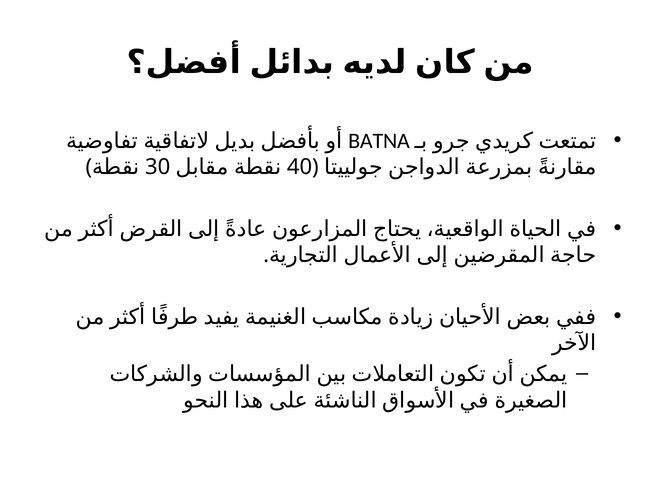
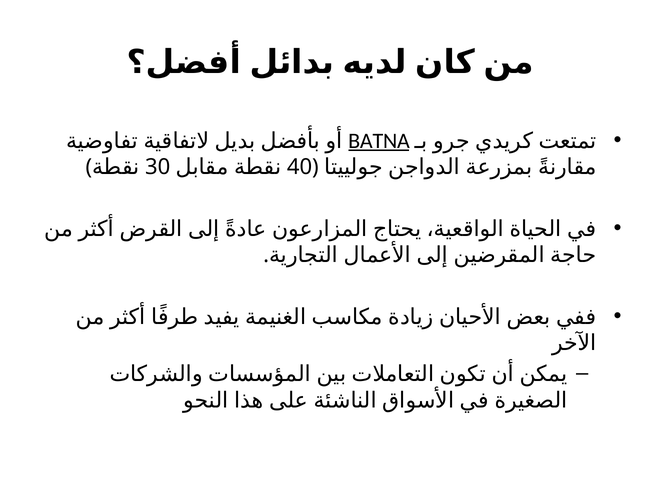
BATNA underline: none -> present (379, 141)
